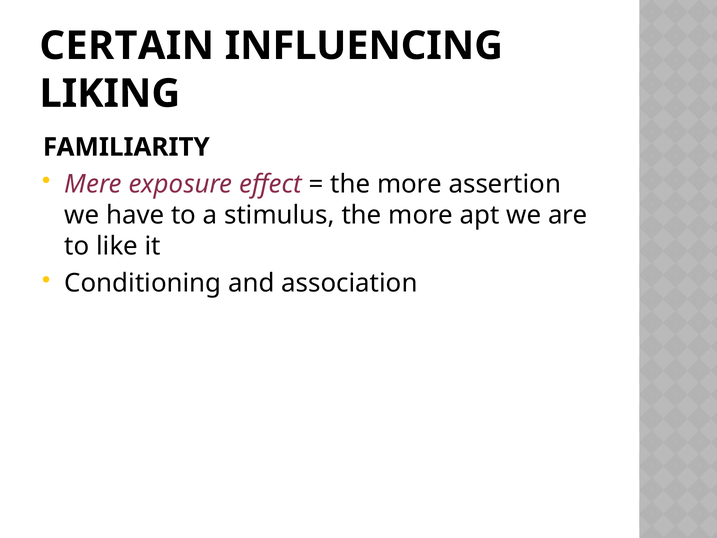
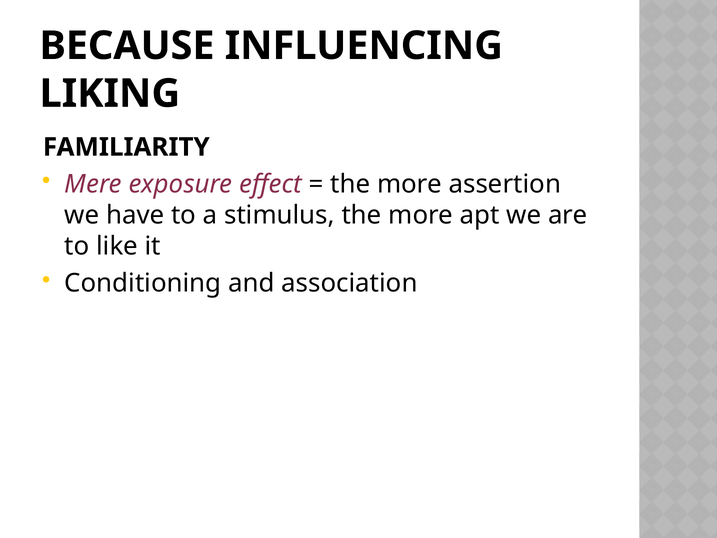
CERTAIN: CERTAIN -> BECAUSE (127, 46)
